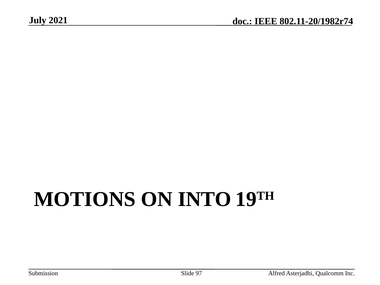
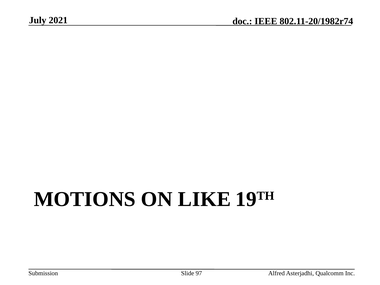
INTO: INTO -> LIKE (204, 199)
